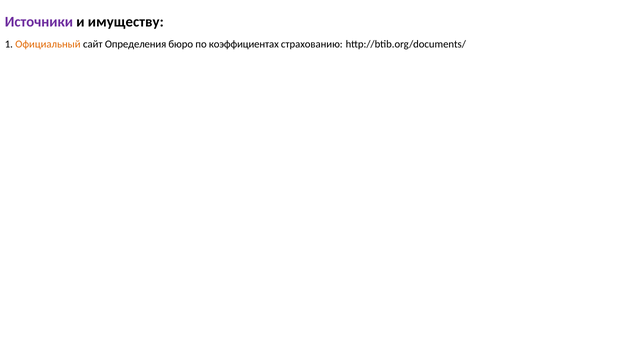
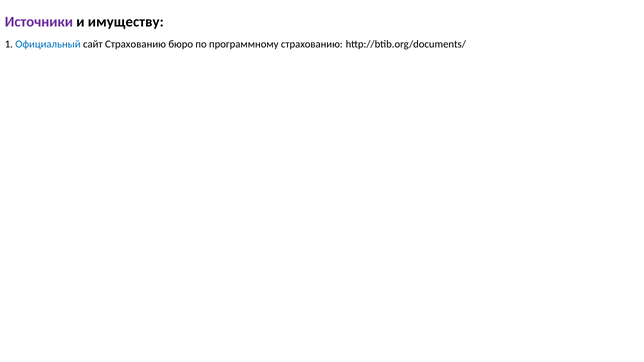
Официальный colour: orange -> blue (48, 44)
сайт Определения: Определения -> Страхованию (136, 44)
коэффициентах: коэффициентах -> программному (244, 44)
